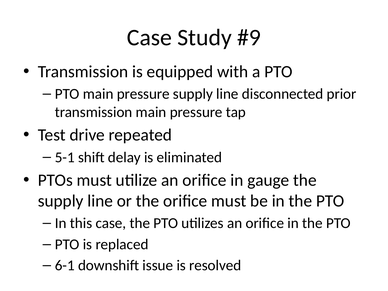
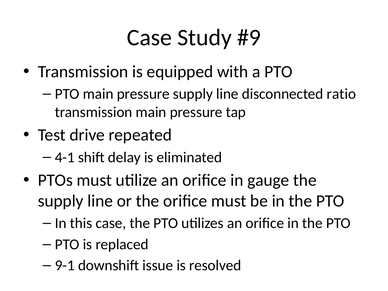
prior: prior -> ratio (341, 94)
5-1: 5-1 -> 4-1 (65, 157)
6-1: 6-1 -> 9-1 (65, 265)
